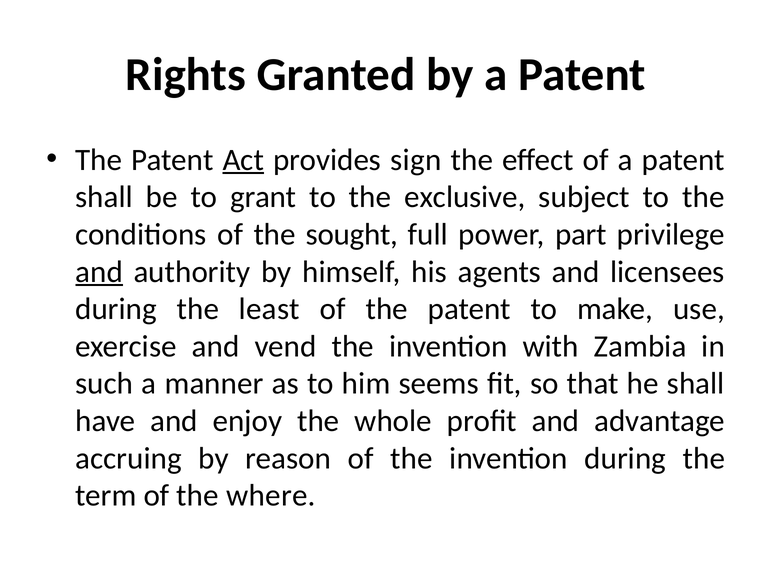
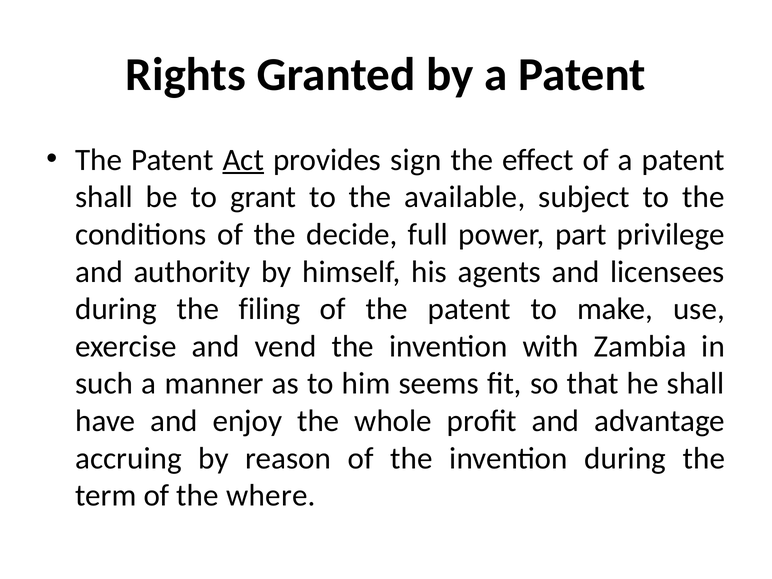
exclusive: exclusive -> available (465, 197)
sought: sought -> decide (352, 234)
and underline: present -> none (99, 272)
least: least -> filing (270, 309)
